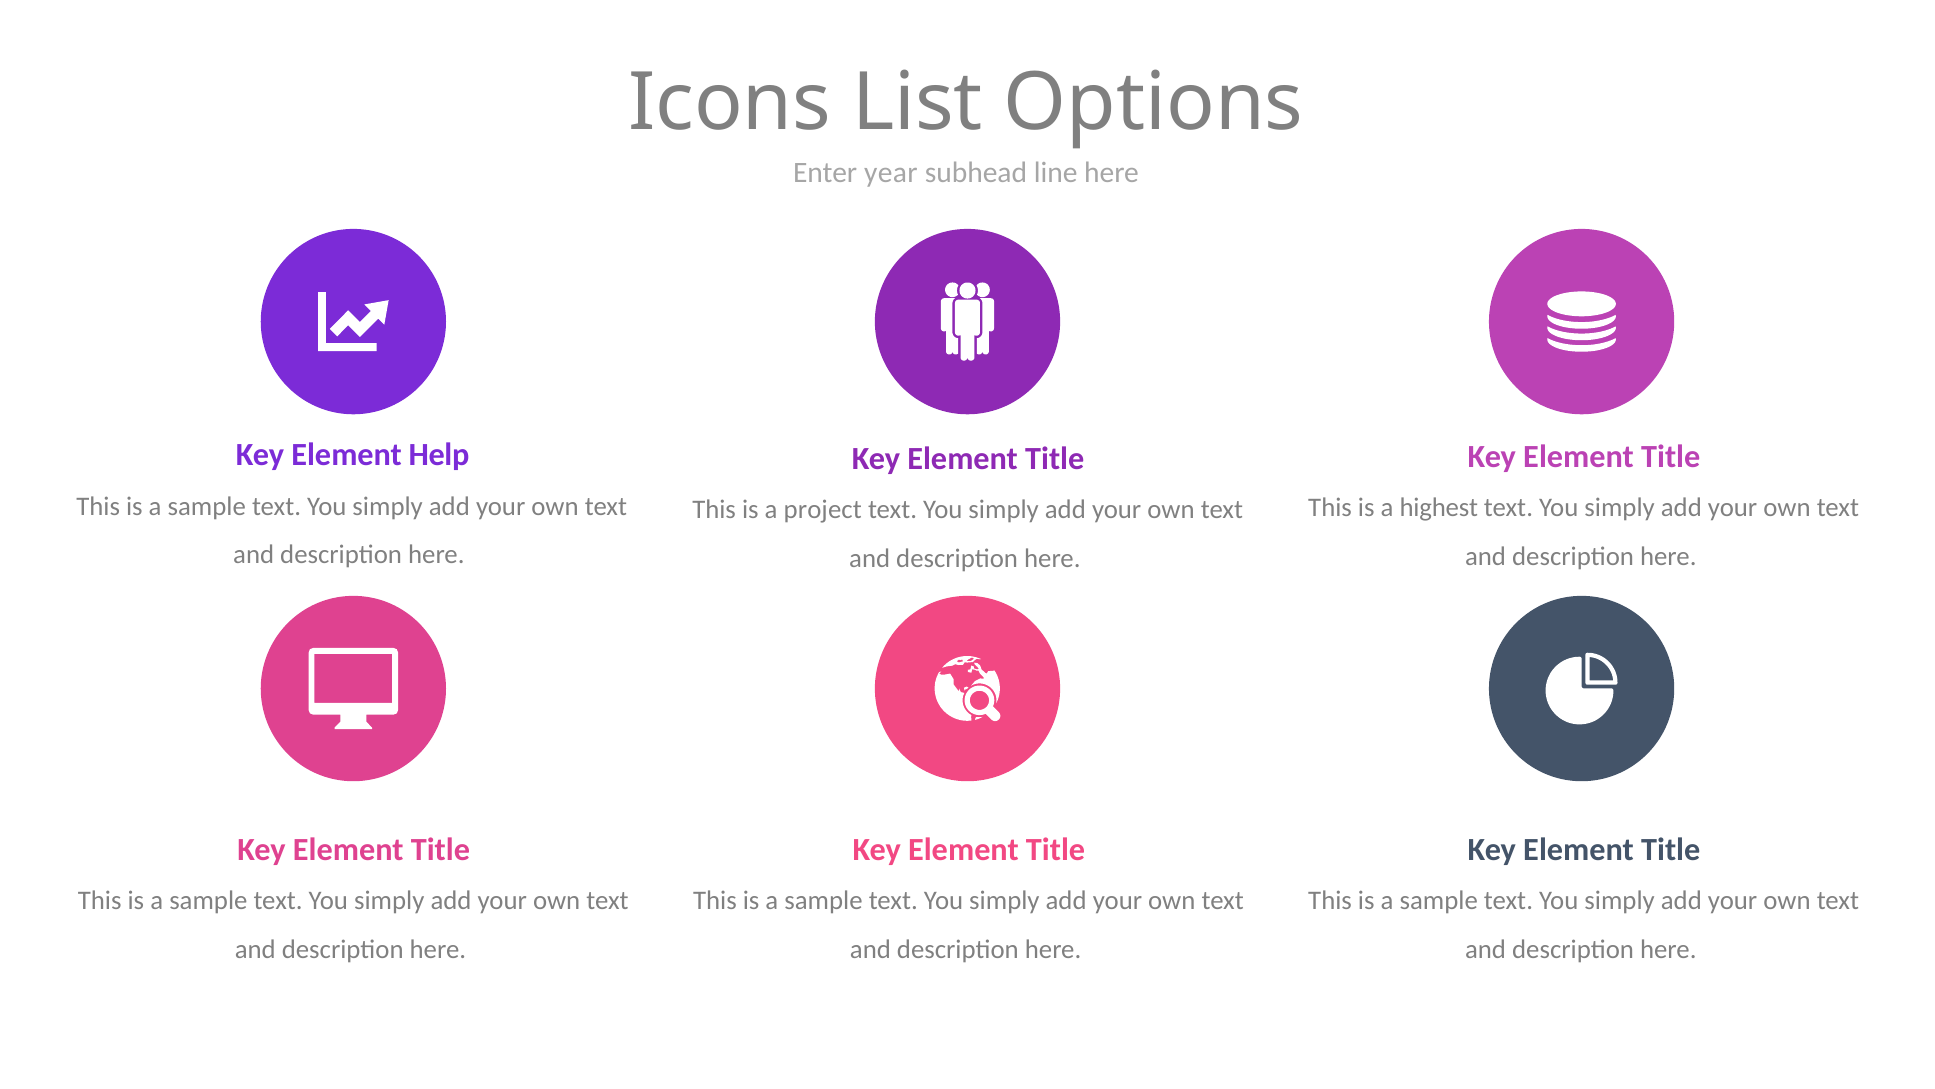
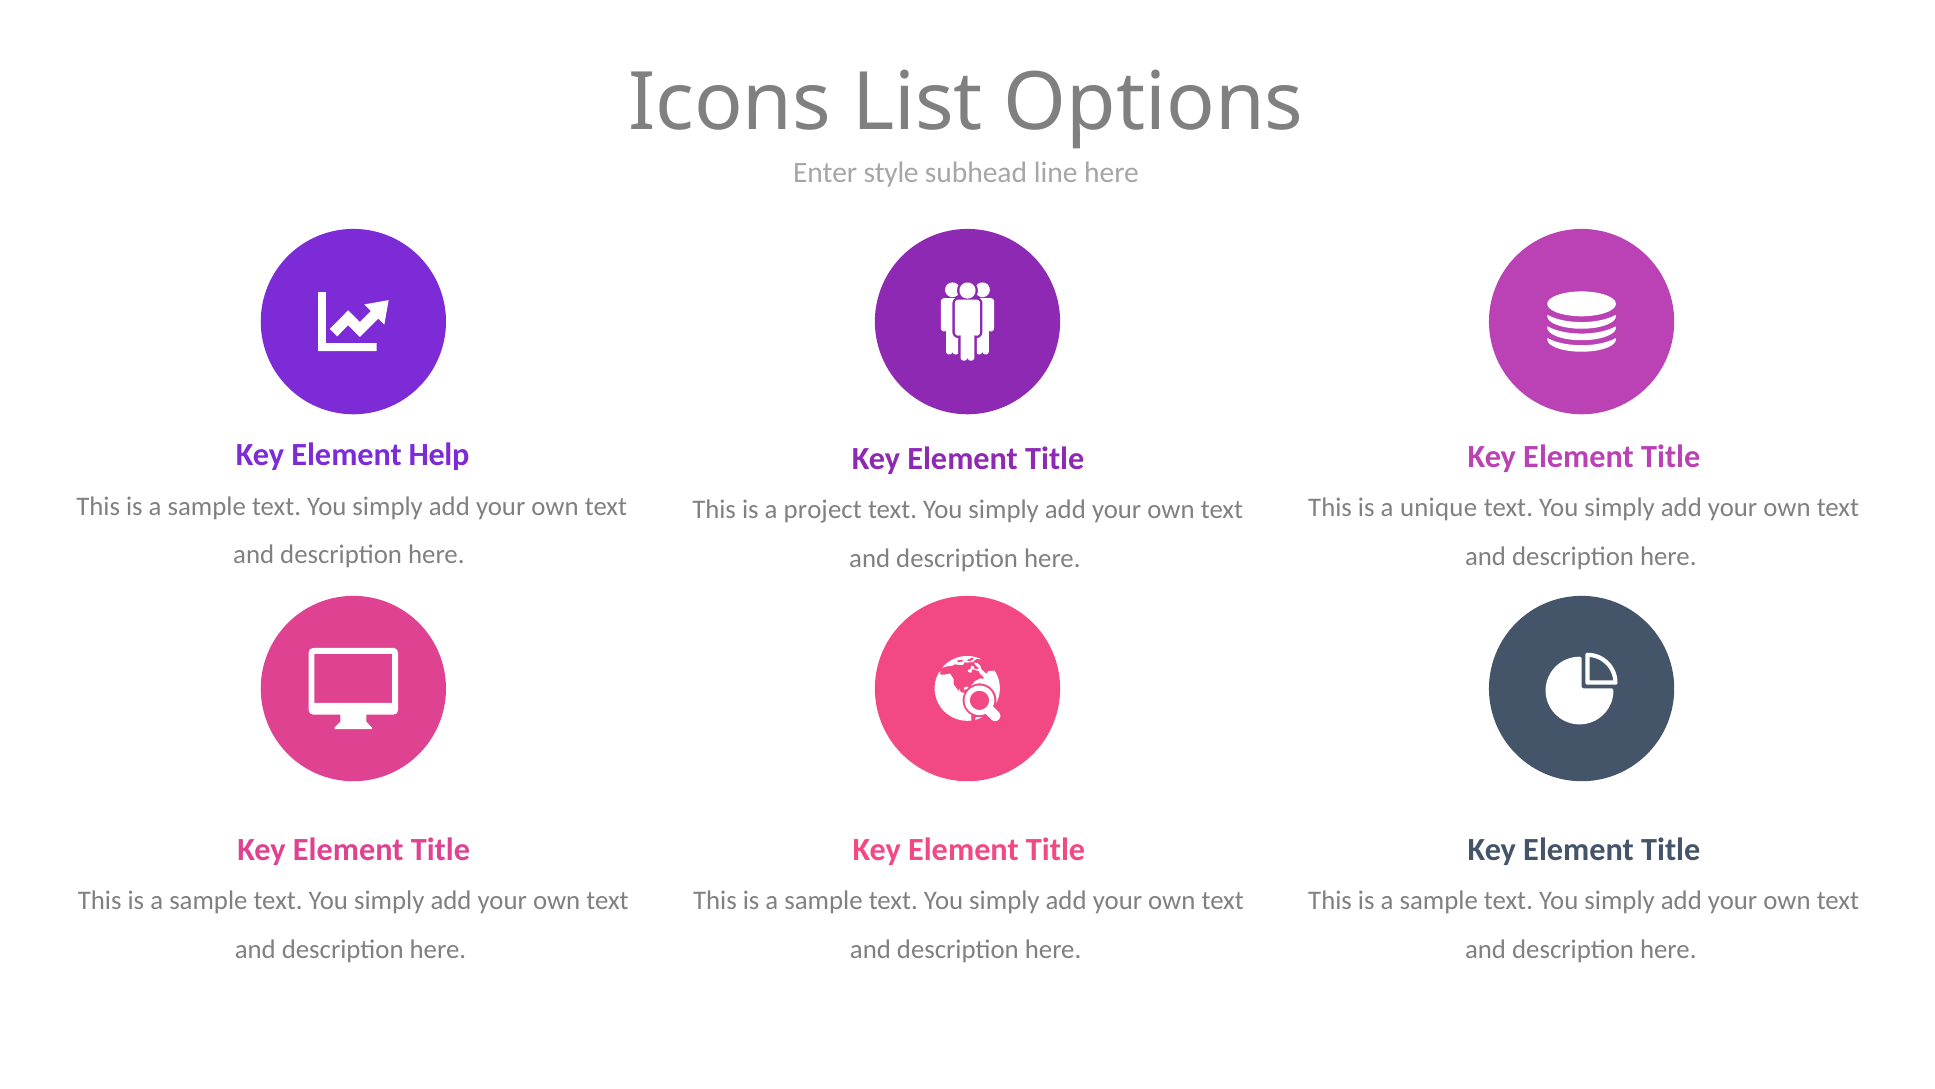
year: year -> style (891, 173)
highest: highest -> unique (1439, 508)
